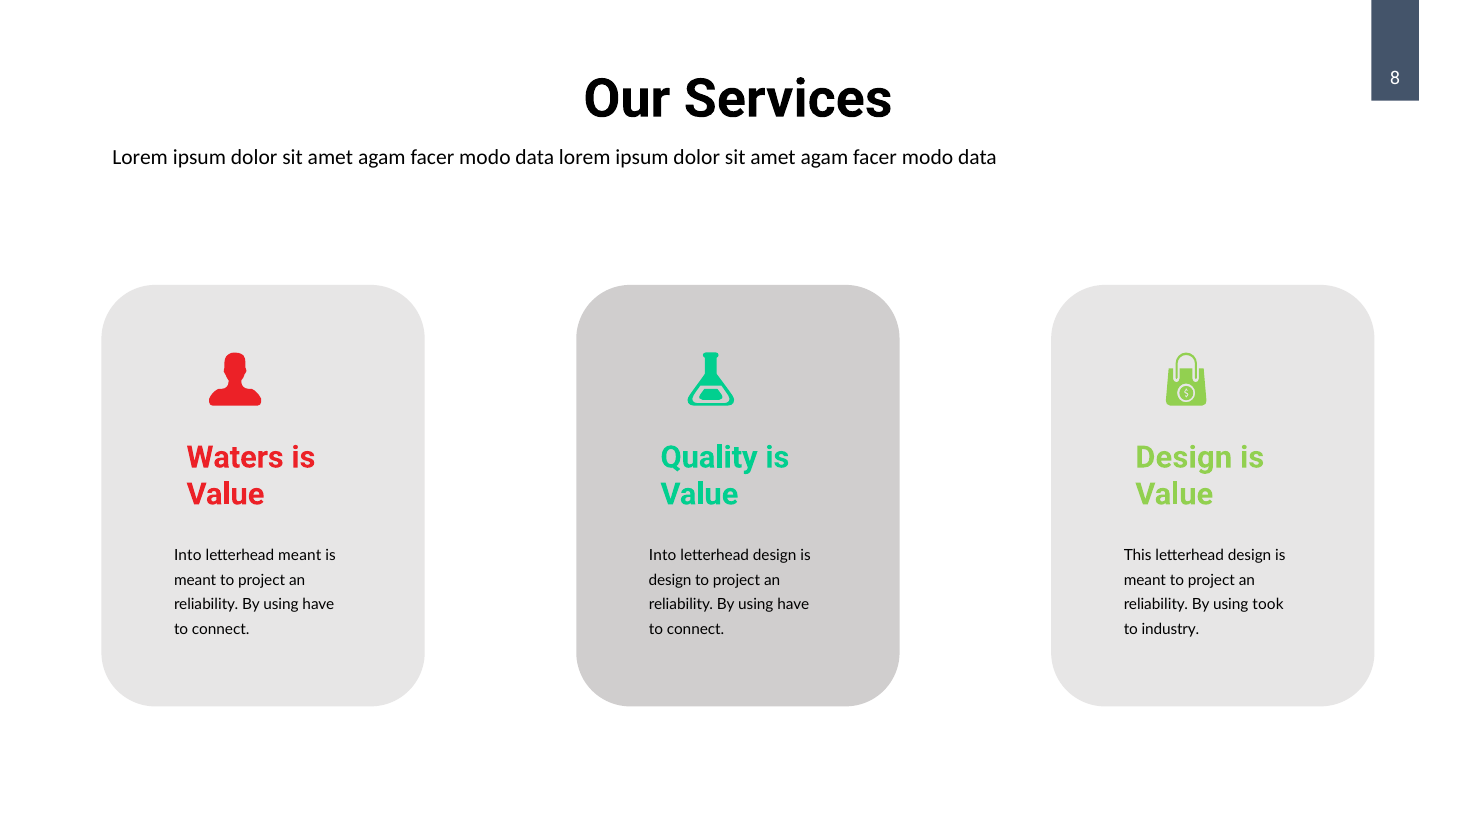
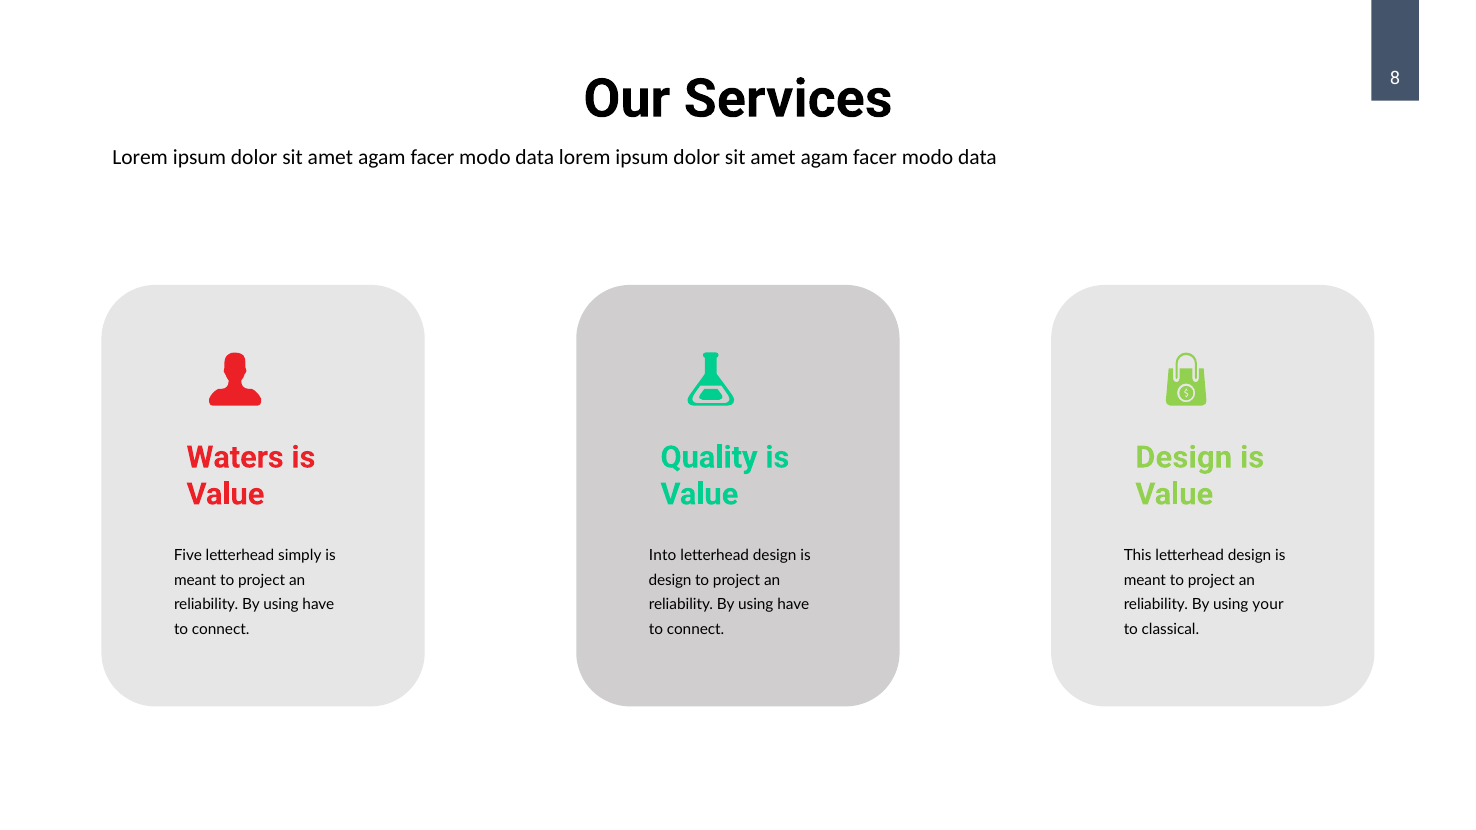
Into: Into -> Five (188, 556)
letterhead meant: meant -> simply (300, 556)
took: took -> your (1268, 605)
industry: industry -> classical (1170, 629)
